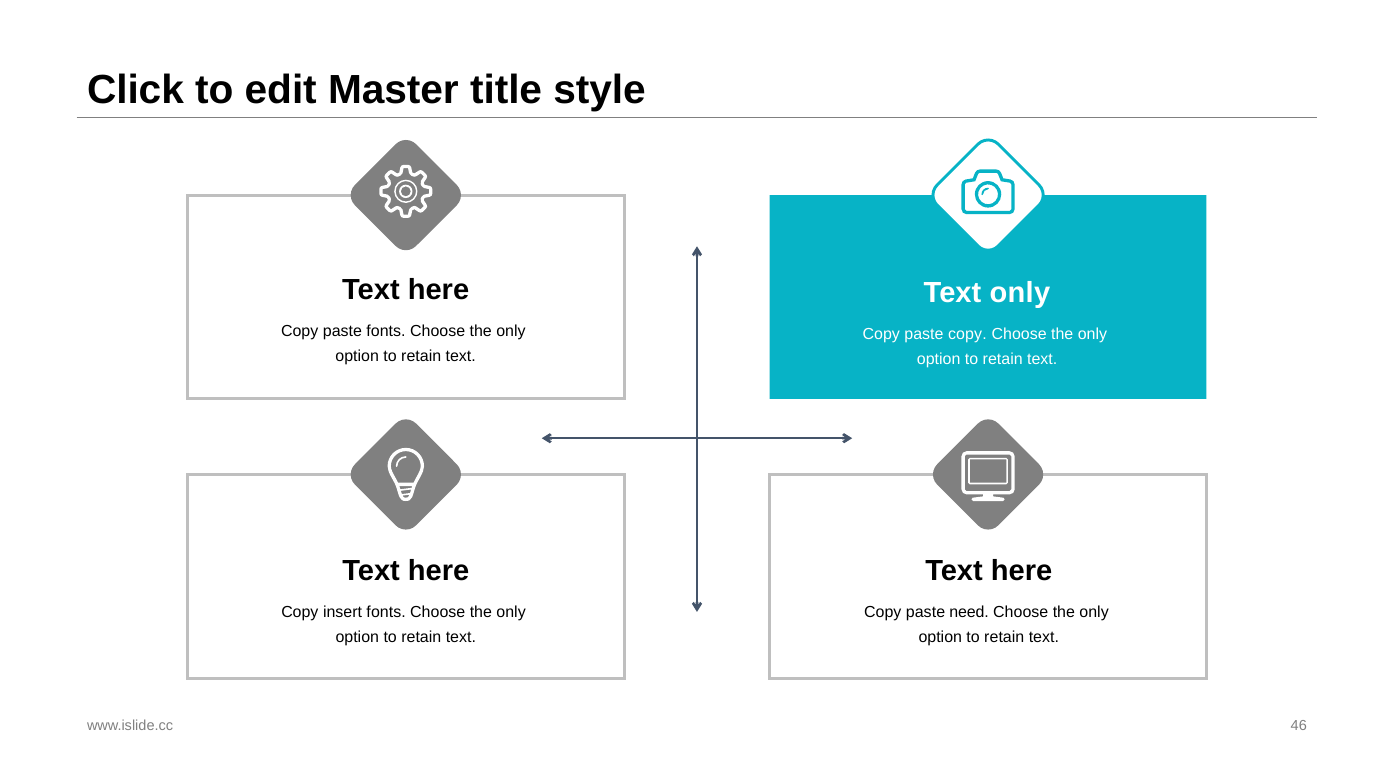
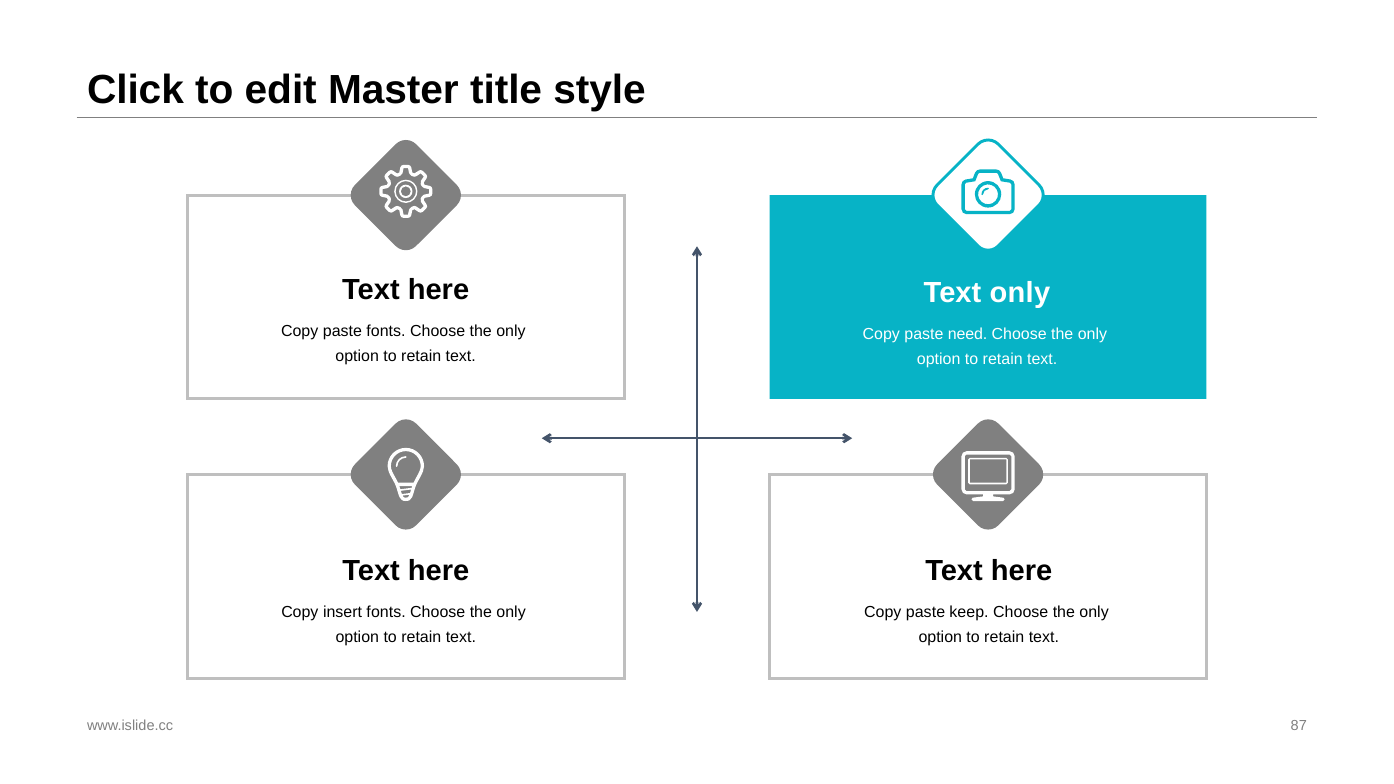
paste copy: copy -> need (968, 334)
need: need -> keep (969, 612)
46: 46 -> 87 (1299, 726)
